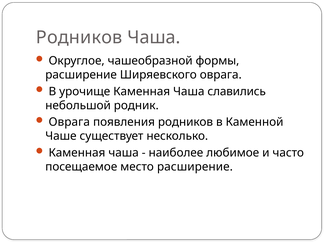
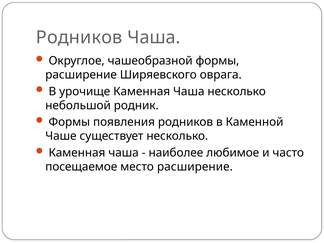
Чаша славились: славились -> несколько (237, 91)
Оврага: Оврага -> Формы (69, 122)
